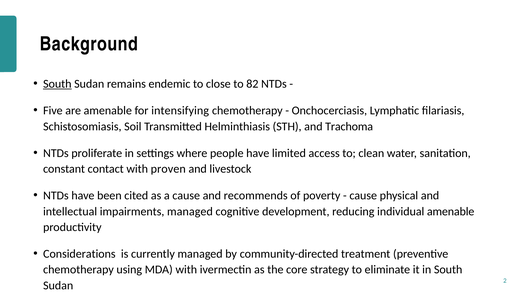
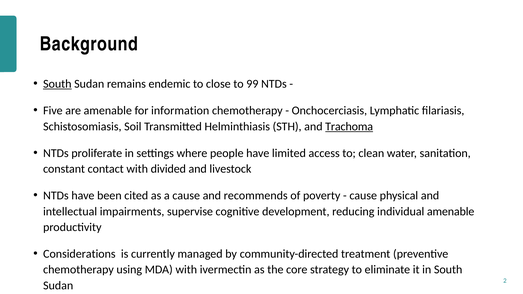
82: 82 -> 99 (252, 84)
intensifying: intensifying -> information (180, 111)
Trachoma underline: none -> present (349, 126)
proven: proven -> divided (168, 169)
impairments managed: managed -> supervise (190, 212)
